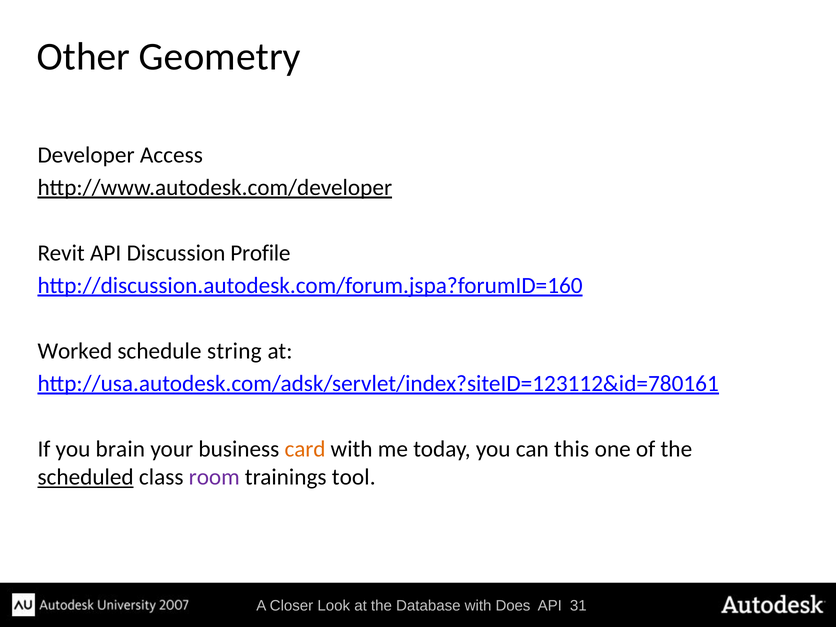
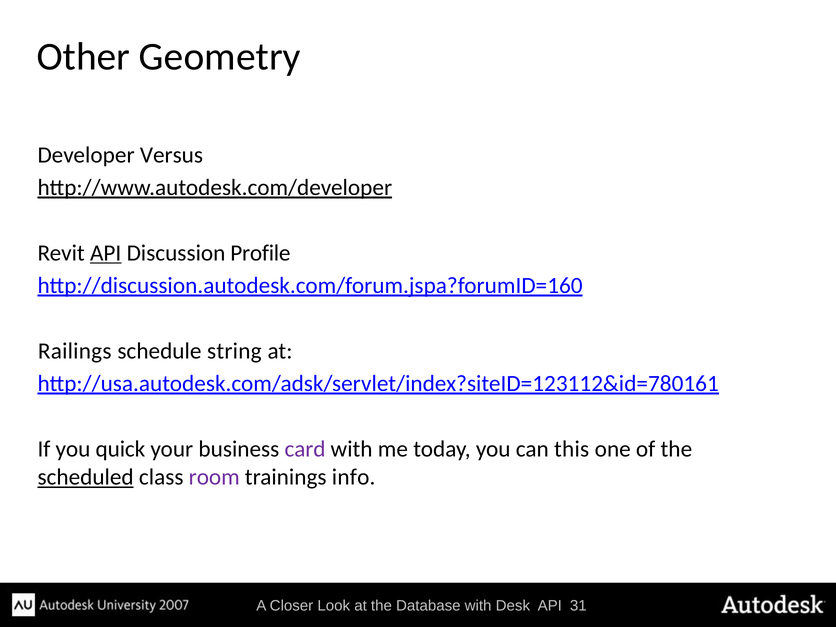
Access: Access -> Versus (171, 155)
API underline: none -> present (106, 253)
Worked: Worked -> Railings (75, 351)
brain: brain -> quick (120, 449)
card colour: orange -> purple (305, 449)
tool: tool -> info (354, 477)
Does: Does -> Desk (513, 606)
